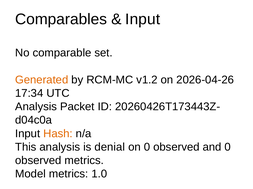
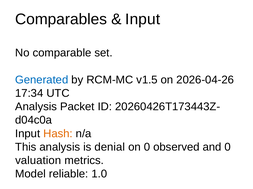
Generated colour: orange -> blue (42, 80)
v1.2: v1.2 -> v1.5 (147, 80)
observed: observed -> valuation (38, 161)
Model metrics: metrics -> reliable (69, 175)
